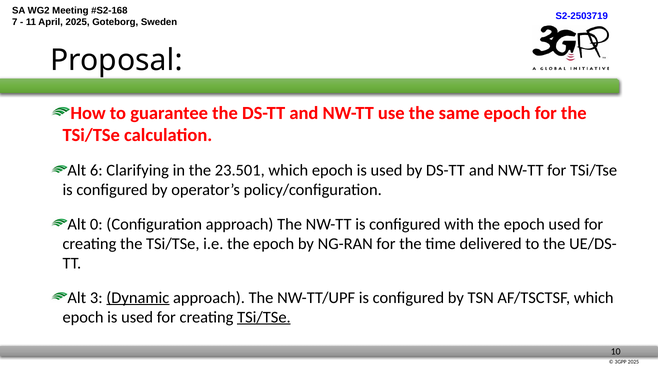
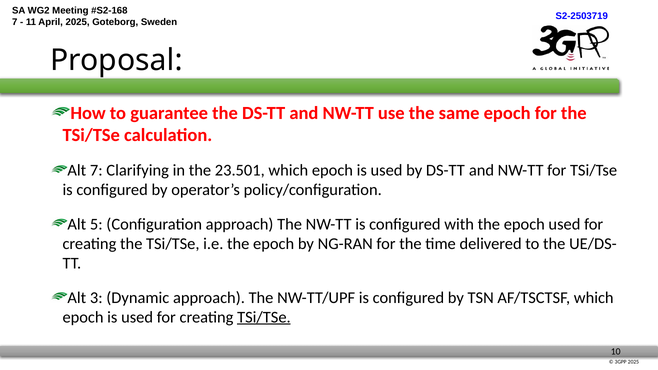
Alt 6: 6 -> 7 (96, 171)
0: 0 -> 5 (96, 224)
Dynamic underline: present -> none (138, 298)
